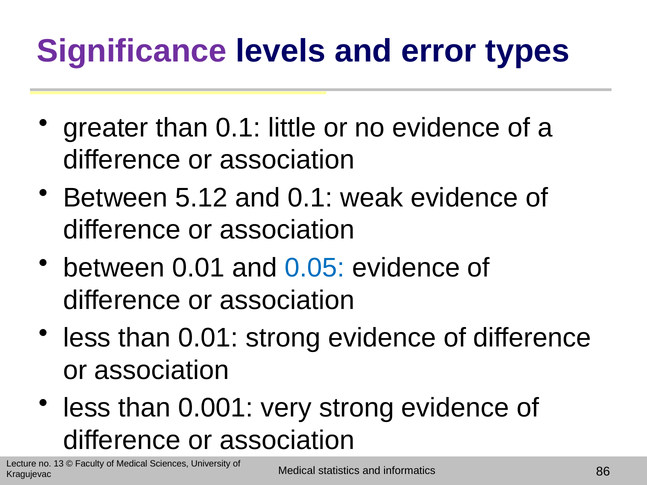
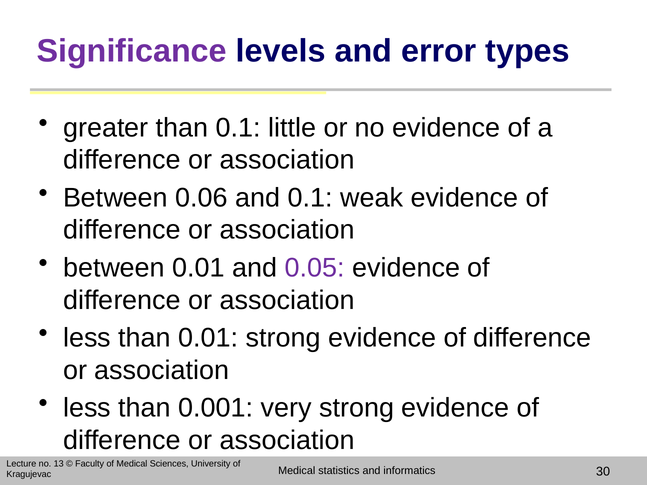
5.12: 5.12 -> 0.06 (202, 198)
0.05 colour: blue -> purple (315, 268)
86: 86 -> 30 (603, 472)
